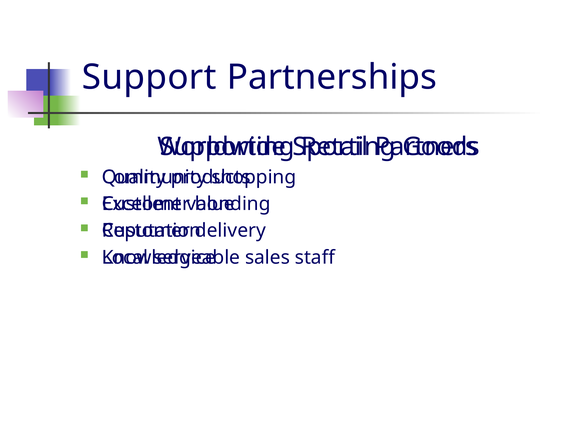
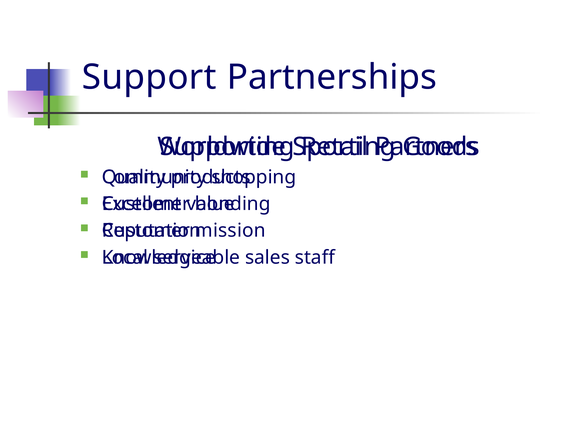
delivery: delivery -> mission (230, 231)
